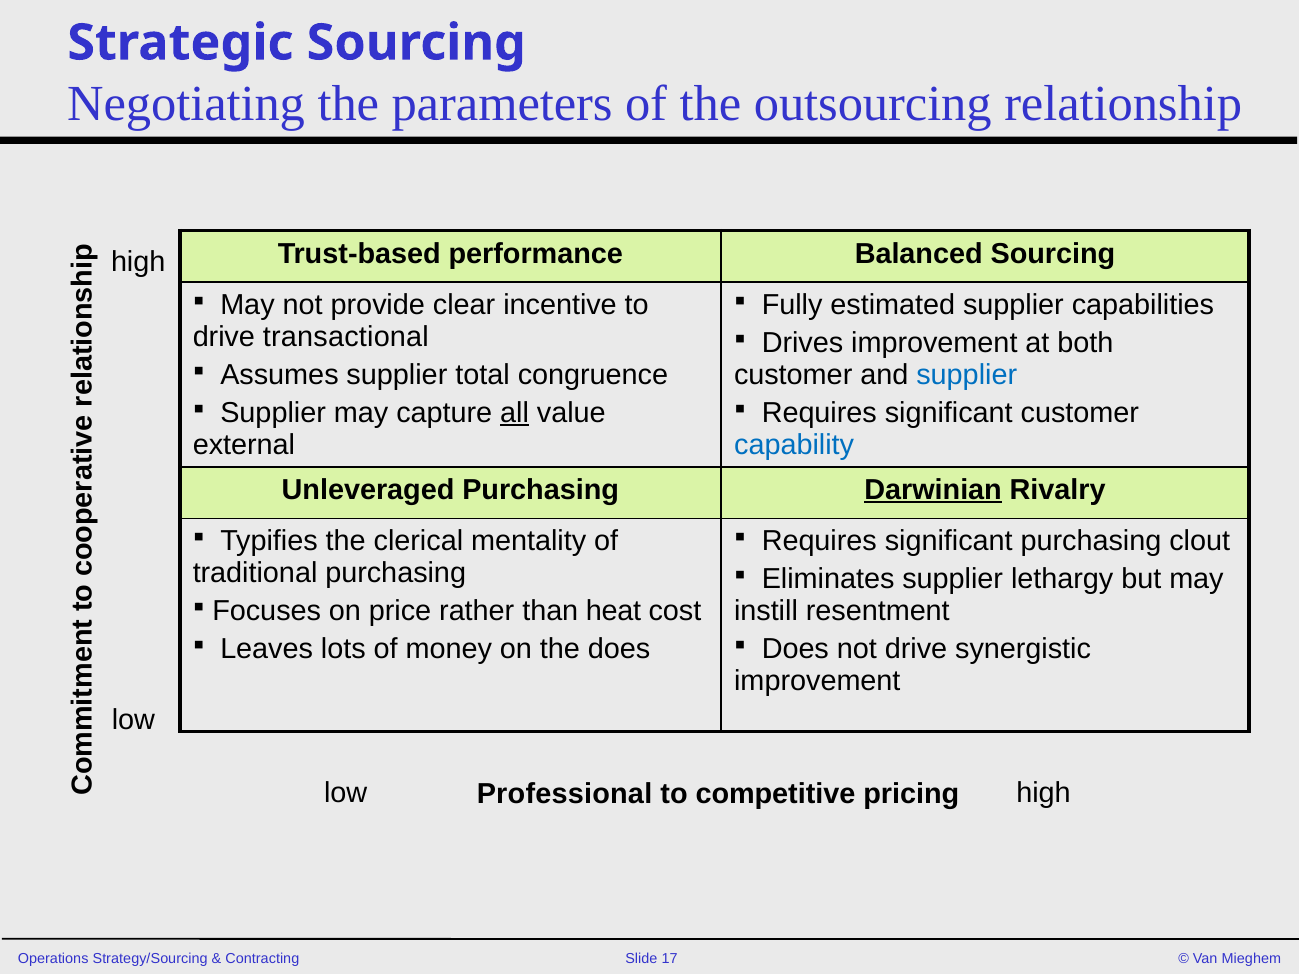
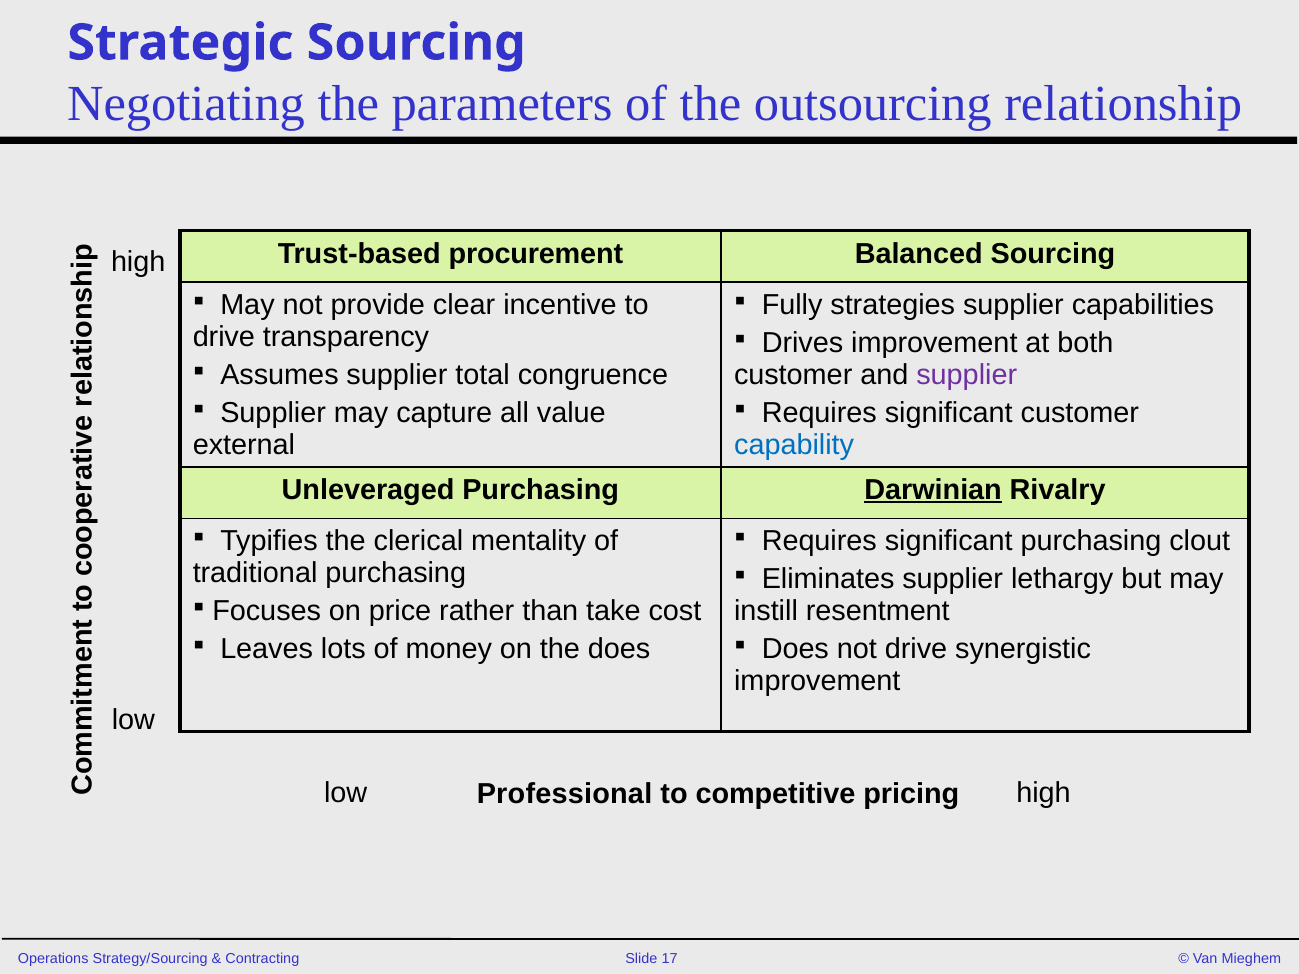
performance: performance -> procurement (536, 254)
estimated: estimated -> strategies (893, 305)
transactional: transactional -> transparency (346, 337)
supplier colour: blue -> purple (967, 375)
all underline: present -> none (515, 413)
heat: heat -> take (613, 611)
